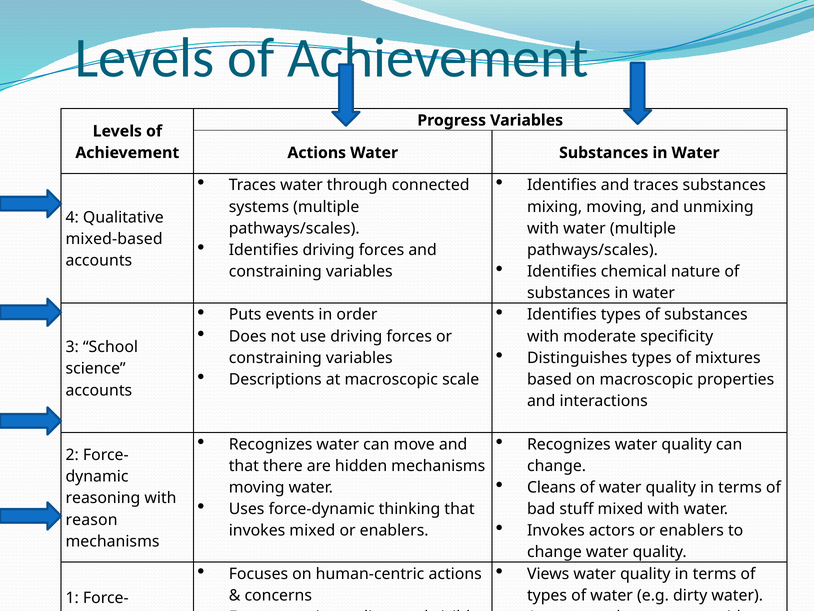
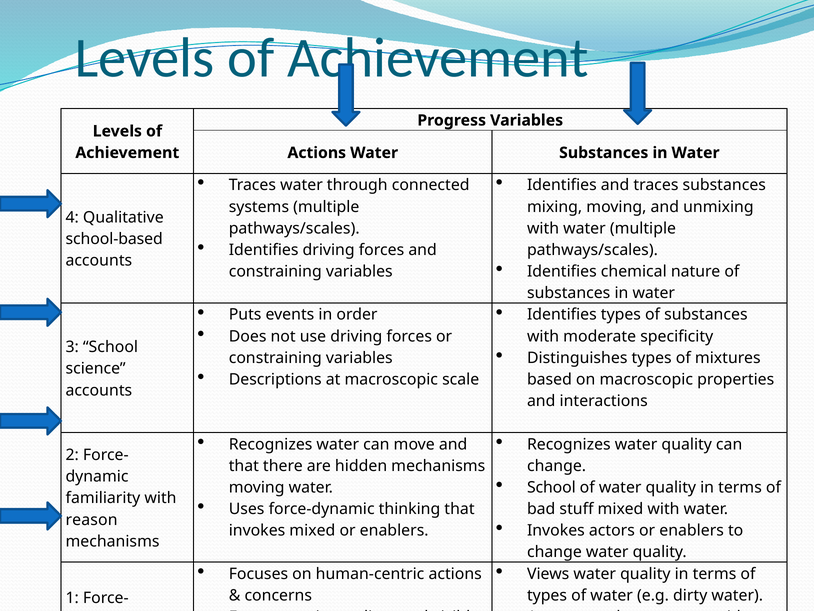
mixed-based: mixed-based -> school-based (114, 239)
Cleans: Cleans -> School (551, 487)
reasoning: reasoning -> familiarity (103, 498)
